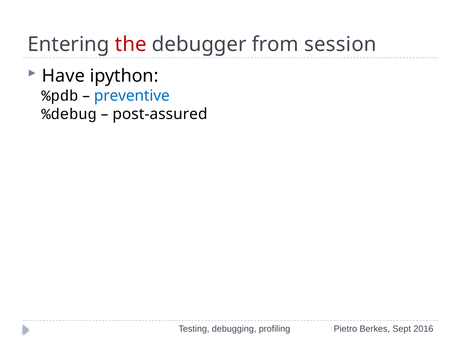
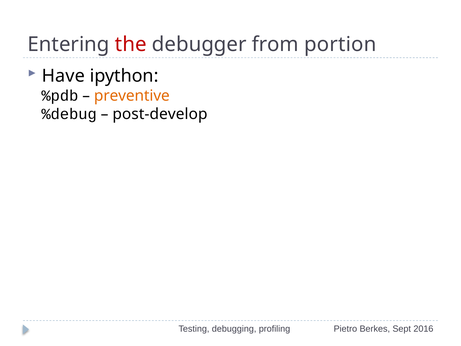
session: session -> portion (340, 44)
preventive colour: blue -> orange (132, 96)
post-assured: post-assured -> post-develop (160, 114)
